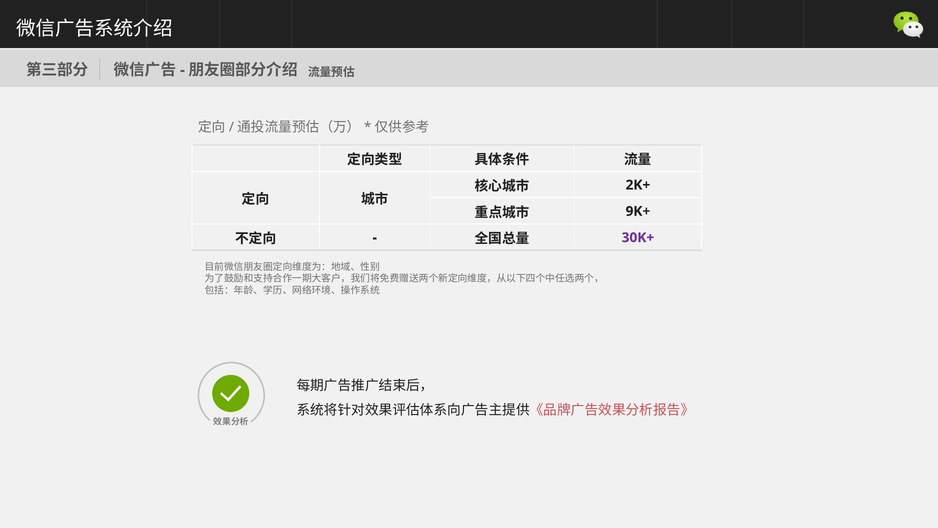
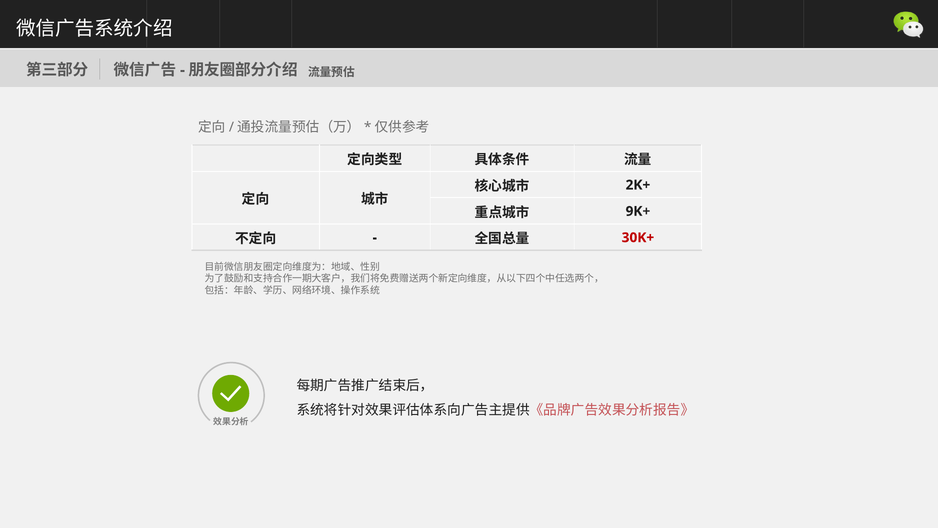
30K+ colour: purple -> red (638, 238)
